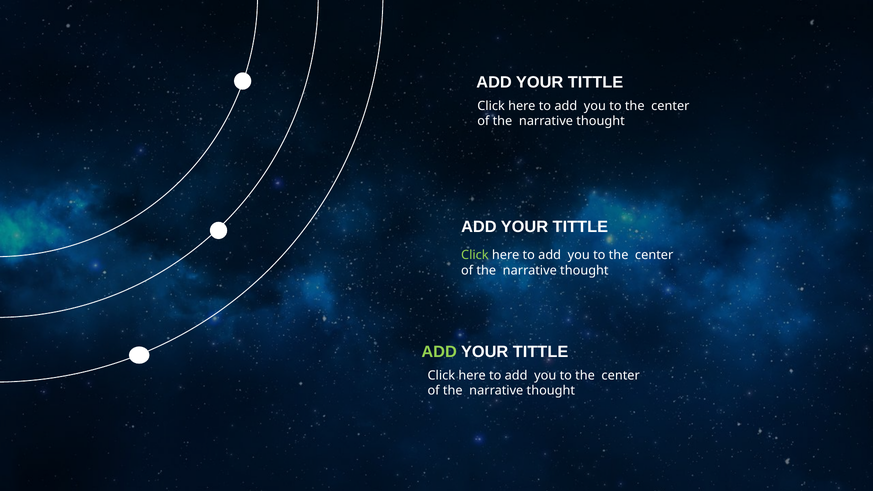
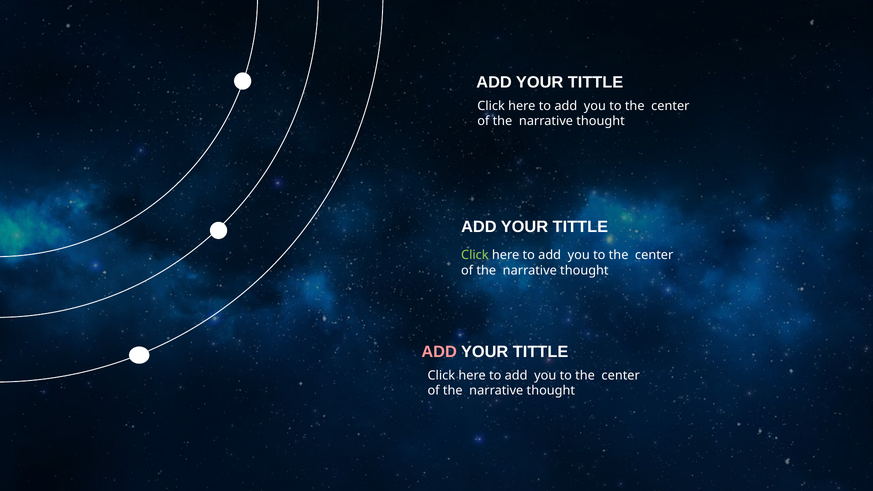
ADD colour: light green -> pink (439, 352)
